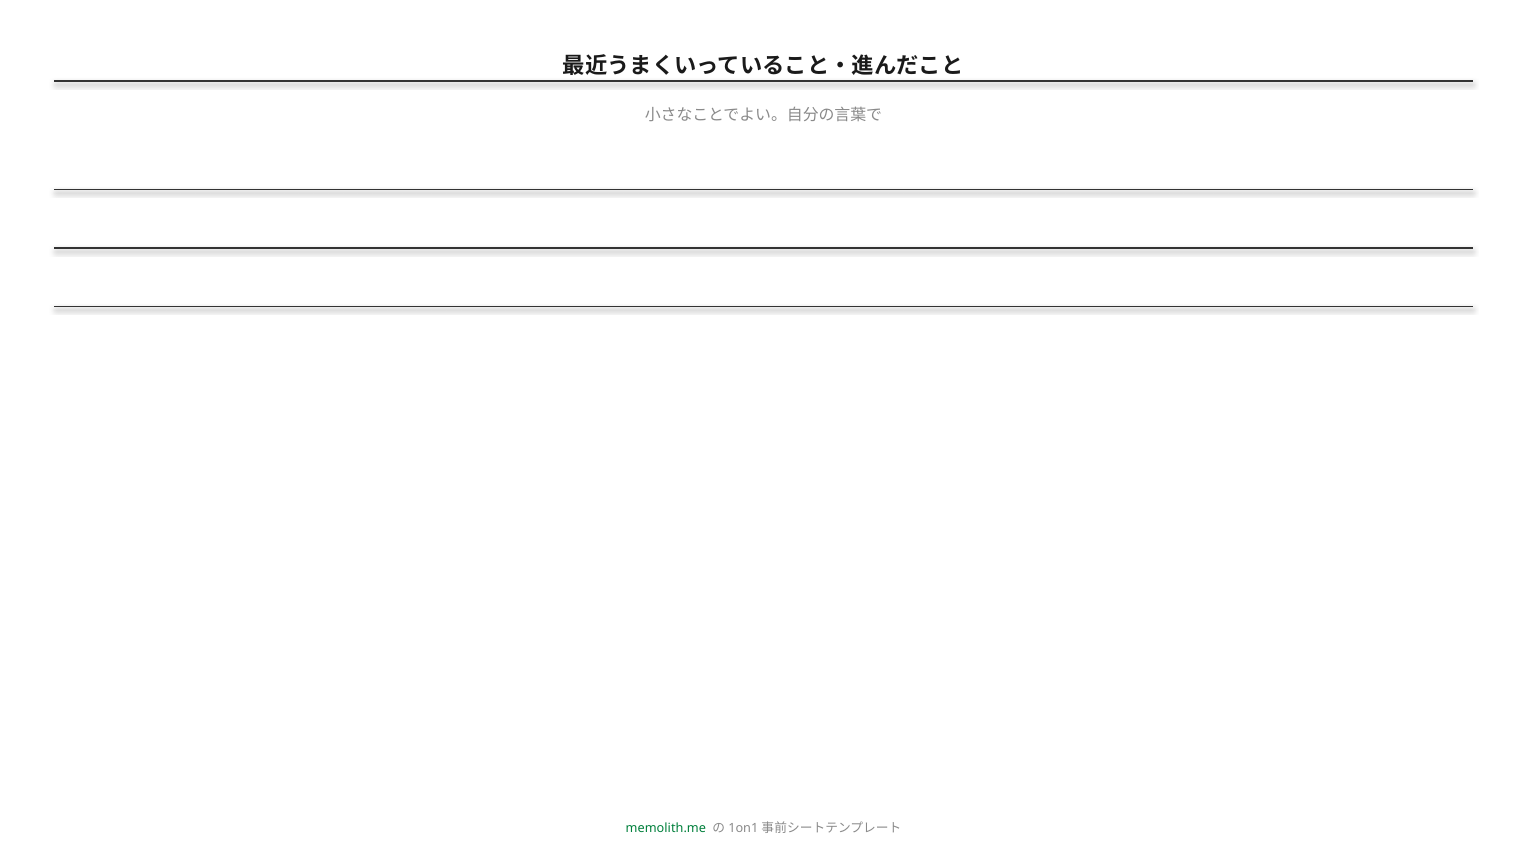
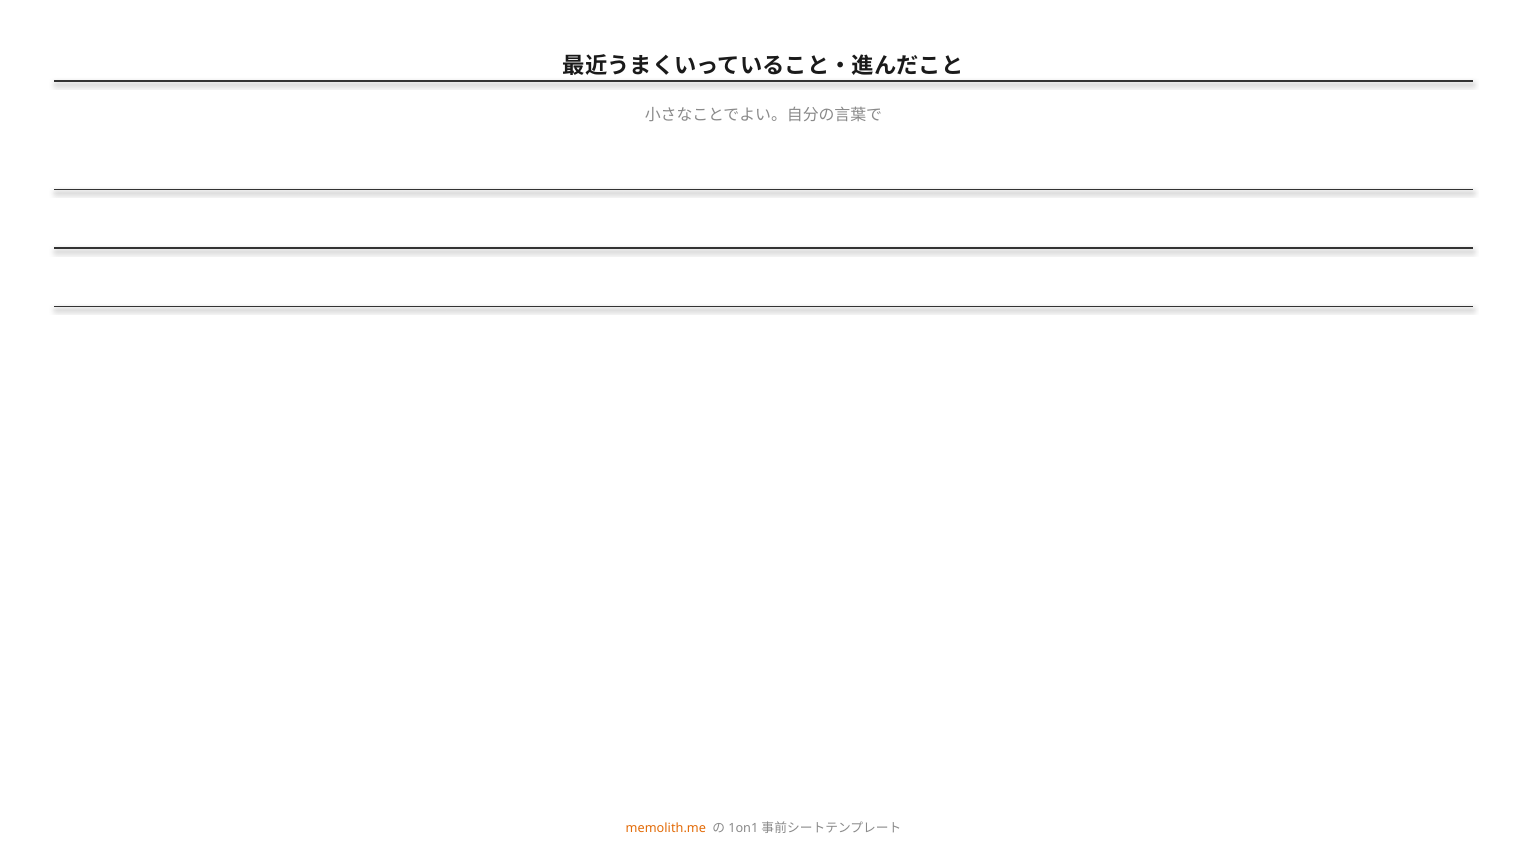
memolith.me colour: green -> orange (666, 828)
